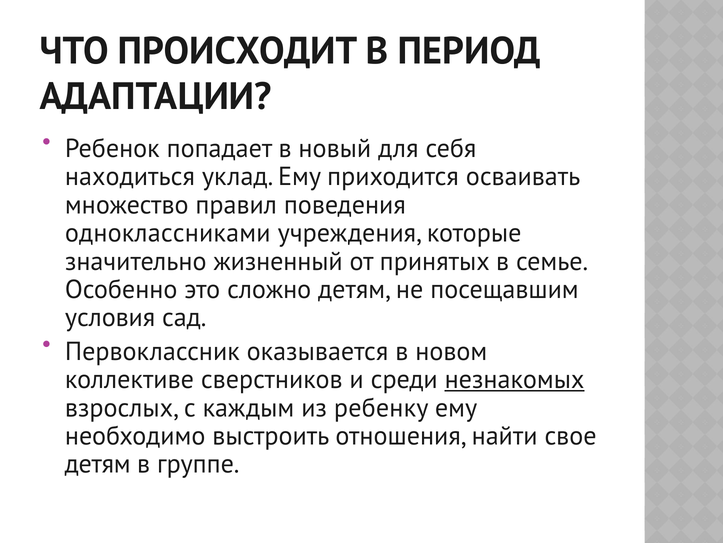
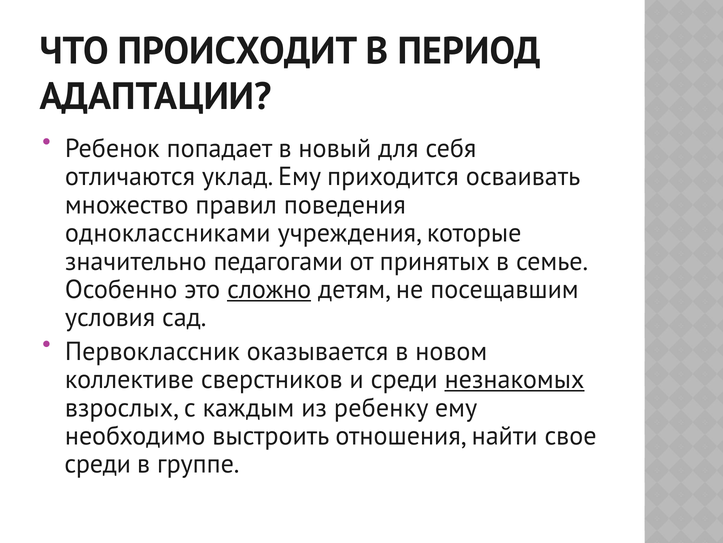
находиться: находиться -> отличаются (130, 176)
жизненный: жизненный -> педагогами (278, 261)
сложно underline: none -> present (269, 289)
детям: детям -> среди (98, 464)
